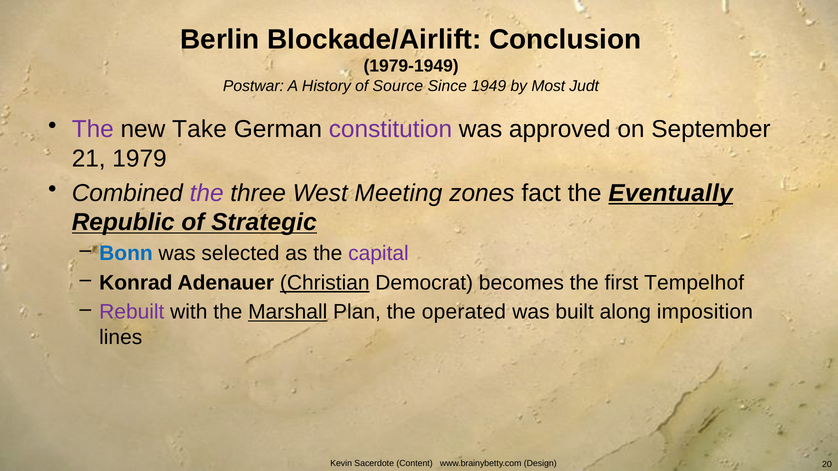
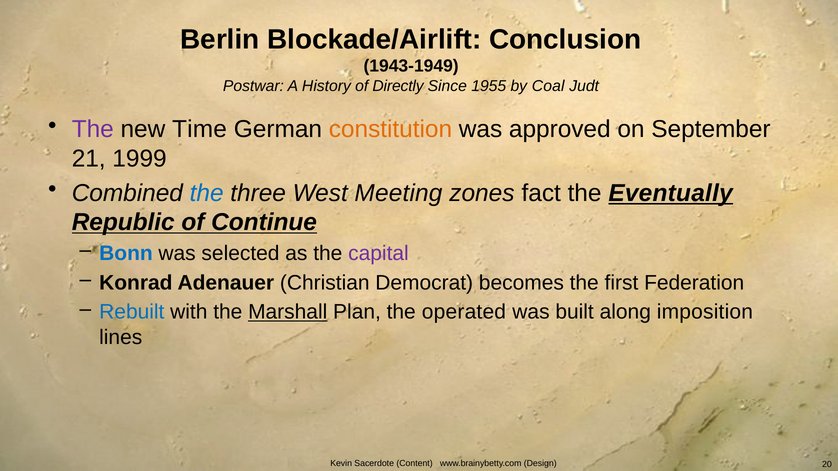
1979-1949: 1979-1949 -> 1943-1949 (411, 66)
Source: Source -> Directly (398, 86)
1949: 1949 -> 1955 (489, 86)
Most: Most -> Coal (548, 86)
Take: Take -> Time (199, 130)
constitution colour: purple -> orange (390, 130)
1979: 1979 -> 1999 (140, 159)
the colour: purple -> blue (207, 193)
Strategic: Strategic -> Continue (264, 222)
Christian underline: present -> none (325, 283)
Tempelhof: Tempelhof -> Federation (694, 283)
Rebuilt colour: purple -> blue (132, 312)
